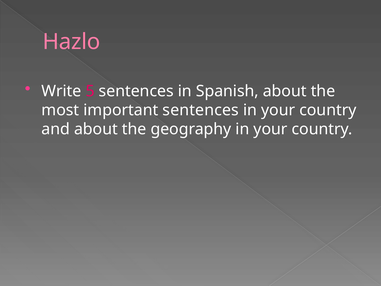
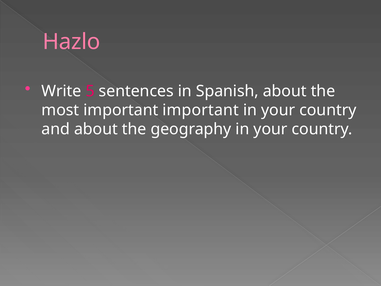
important sentences: sentences -> important (201, 110)
